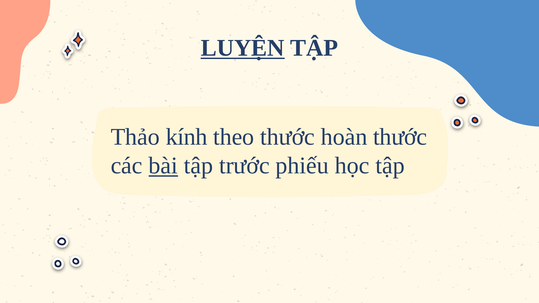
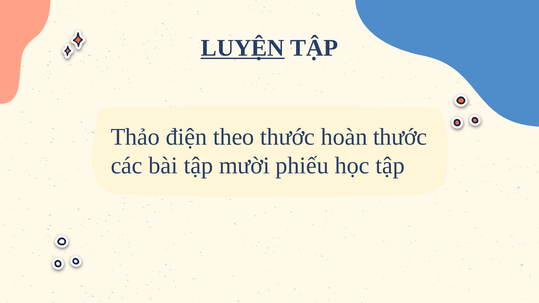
kính: kính -> điện (187, 137)
bài underline: present -> none (163, 166)
trước: trước -> mười (244, 166)
